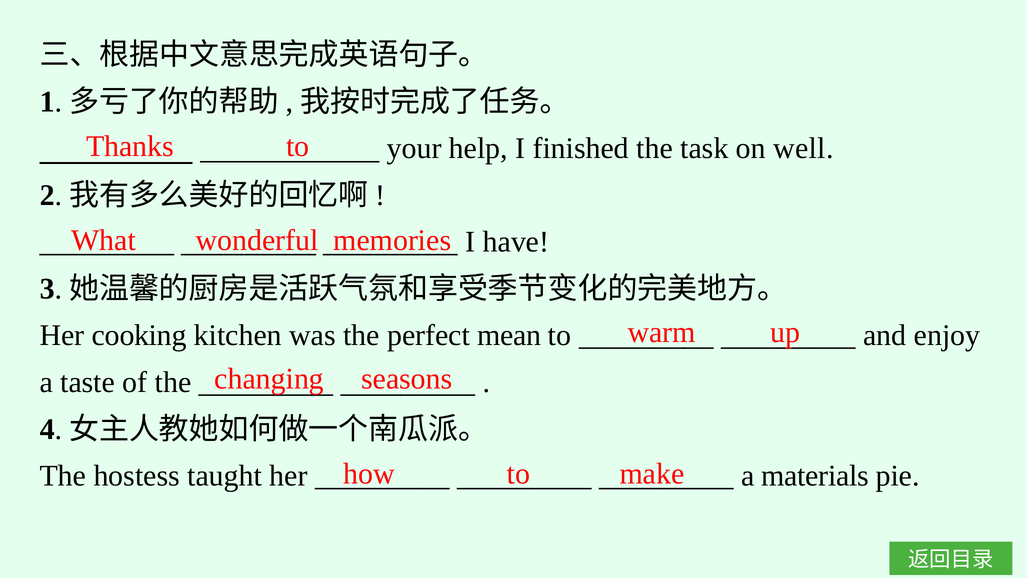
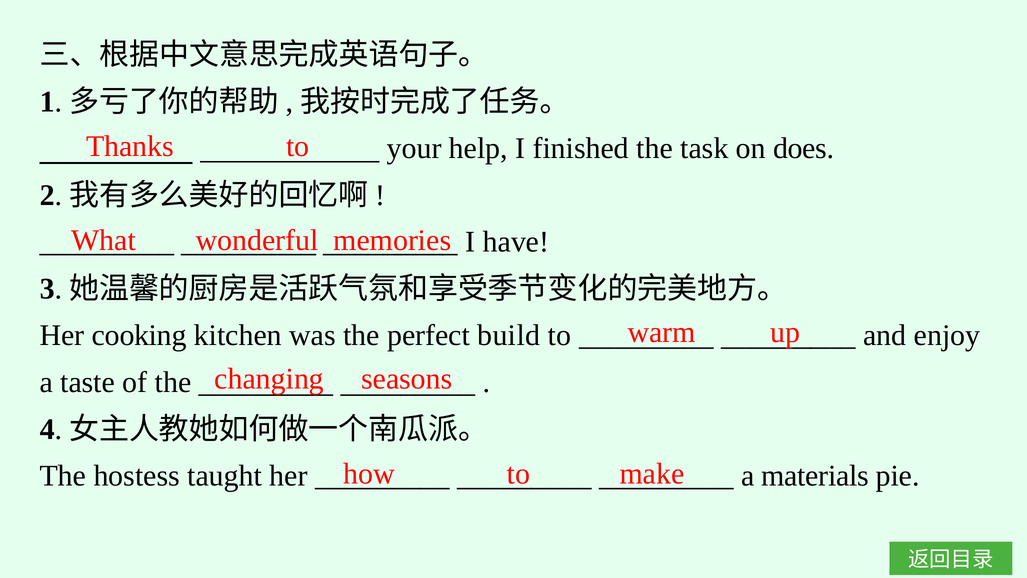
well: well -> does (804, 148)
mean: mean -> build (509, 335)
